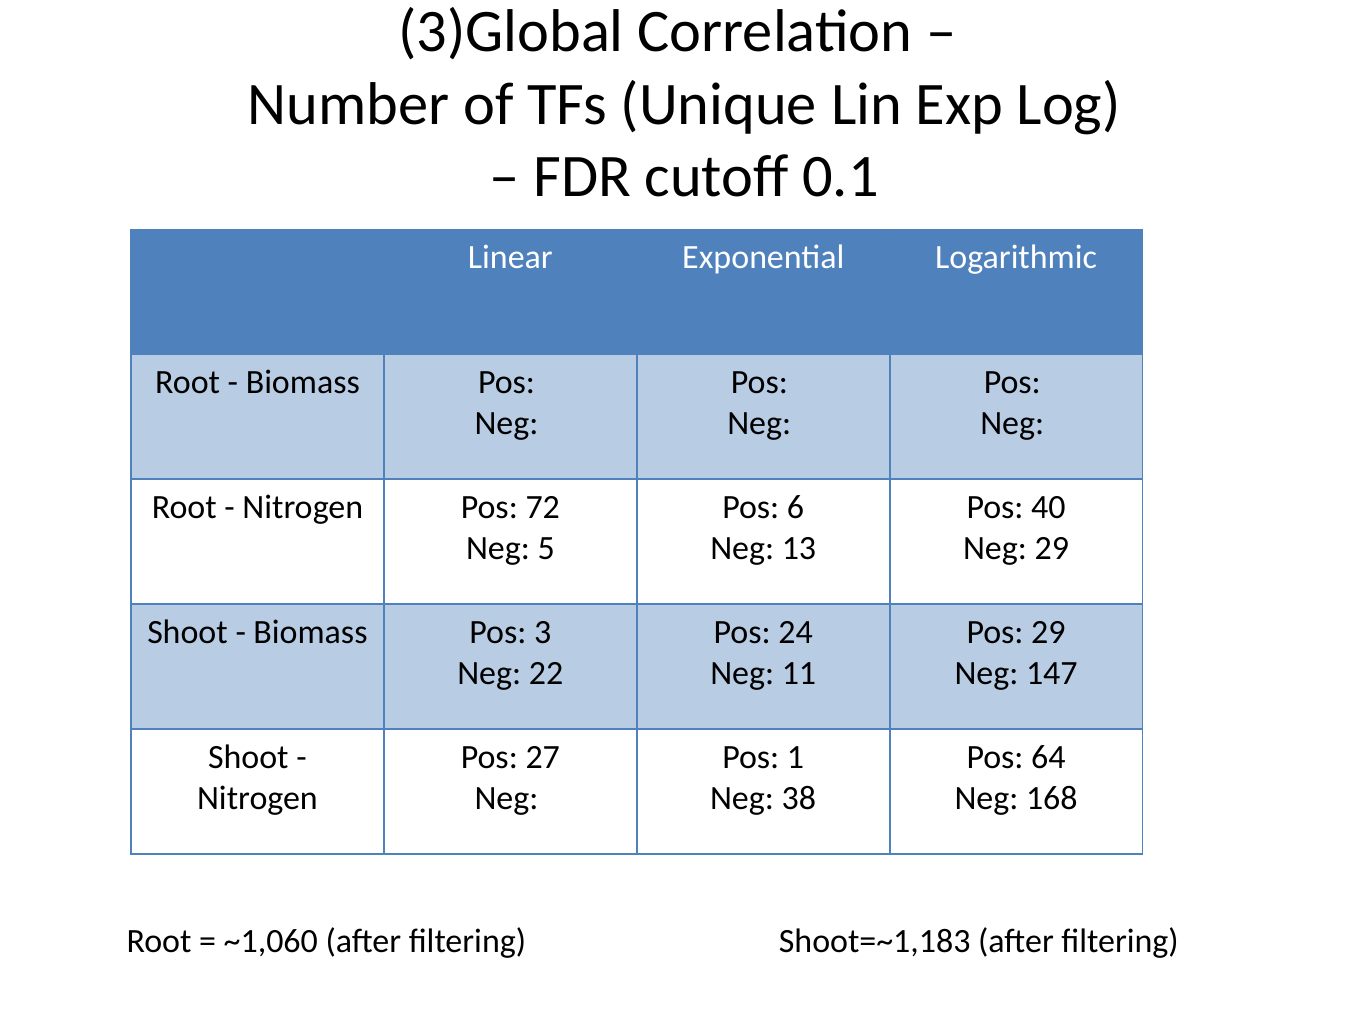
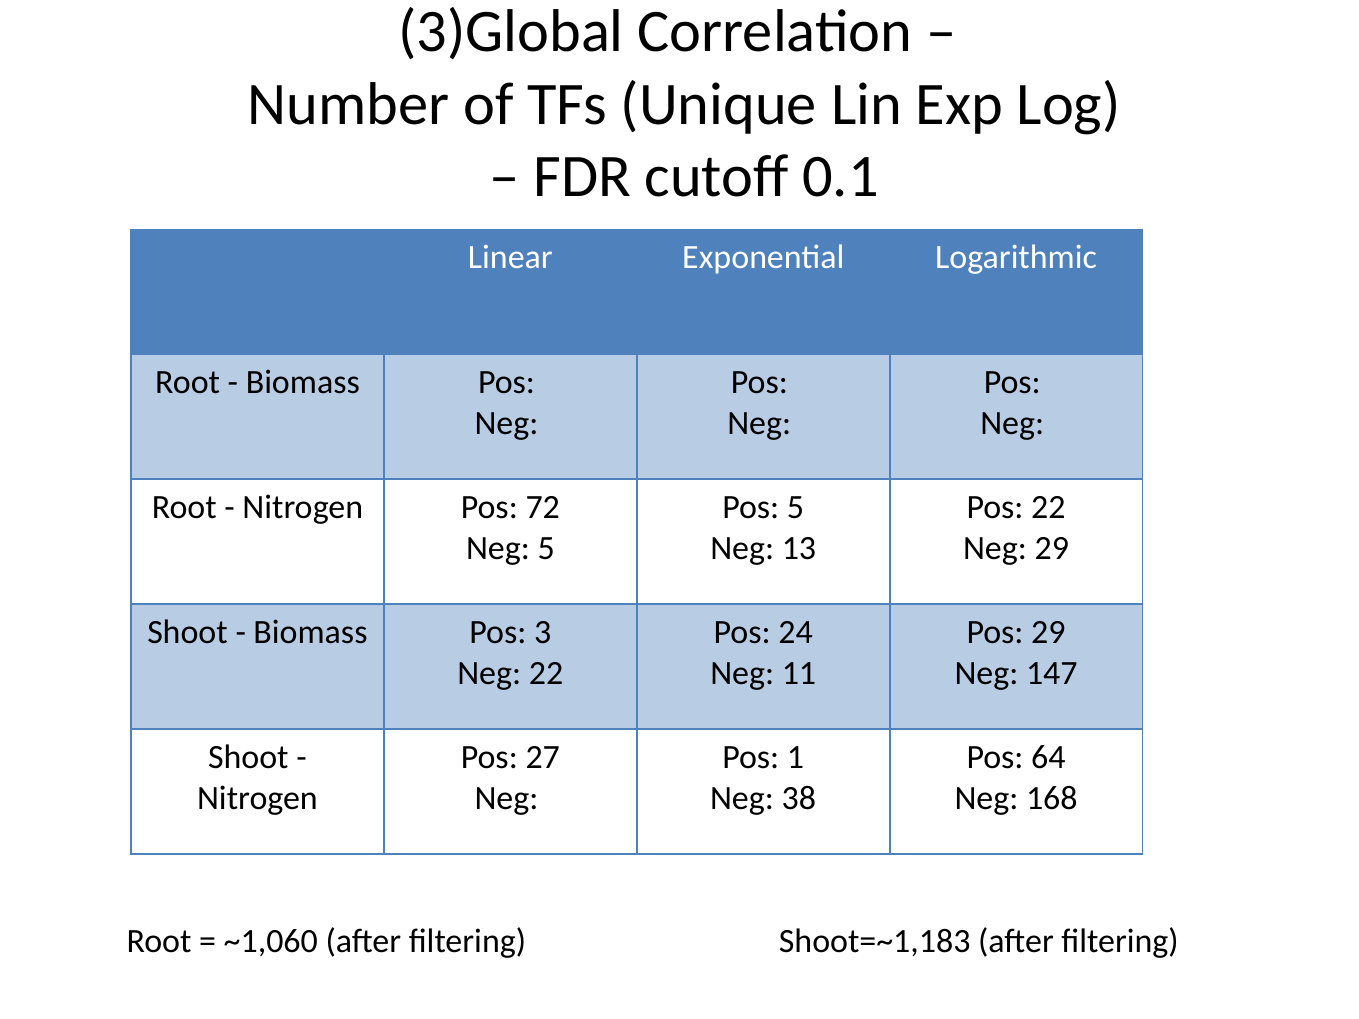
Pos 6: 6 -> 5 (796, 507)
Pos 40: 40 -> 22 (1048, 507)
